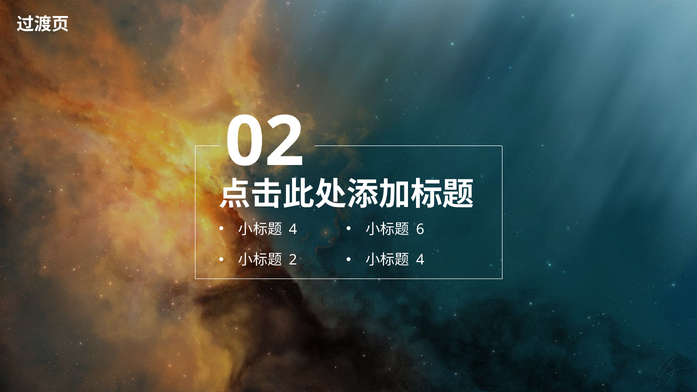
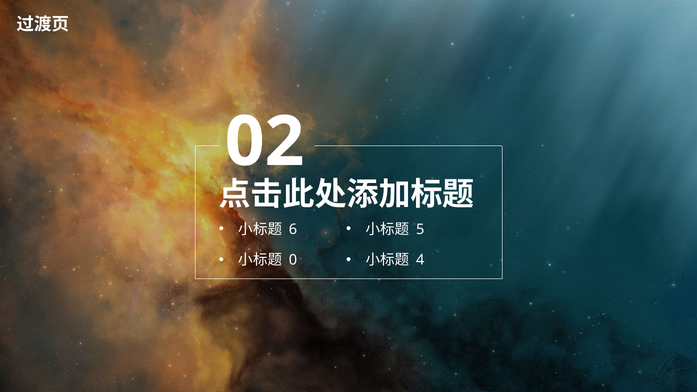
4: 4 -> 6 (293, 229)
6: 6 -> 5 (420, 229)
2: 2 -> 0 (293, 260)
